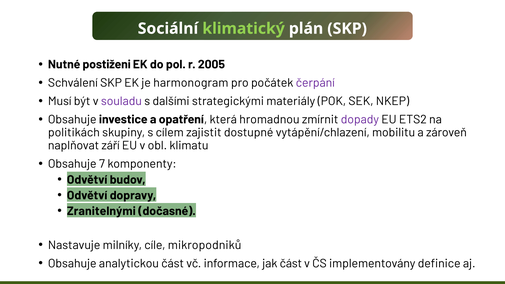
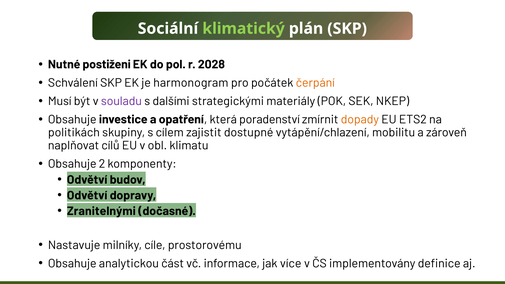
2005: 2005 -> 2028 (211, 65)
čerpání colour: purple -> orange (315, 83)
hromadnou: hromadnou -> poradenství (269, 120)
dopady colour: purple -> orange (360, 120)
září: září -> cílů (111, 146)
7: 7 -> 2 (102, 164)
mikropodniků: mikropodniků -> prostorovému (205, 245)
jak část: část -> více (291, 263)
